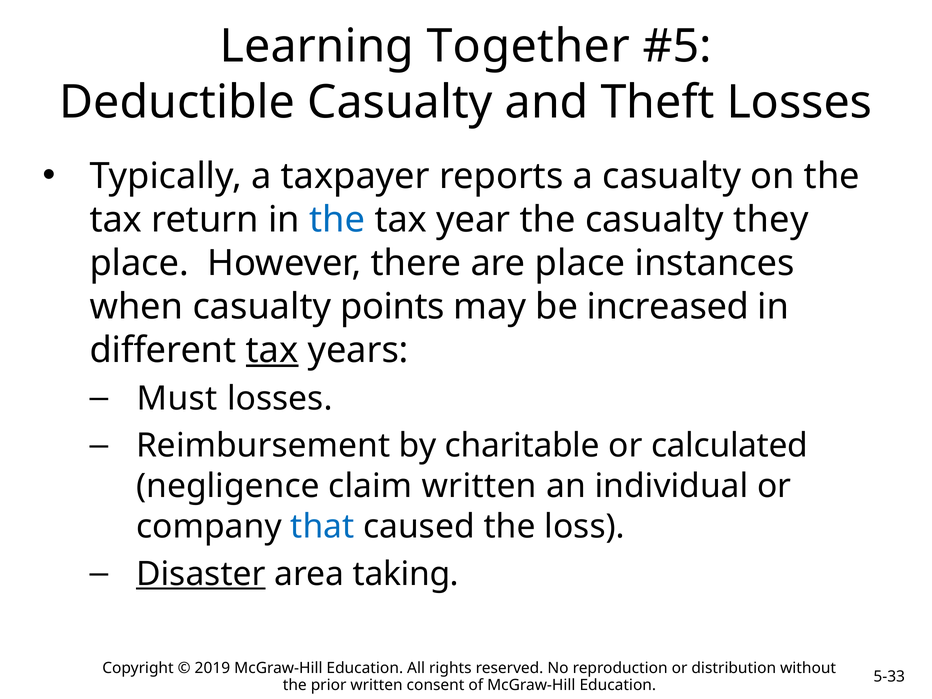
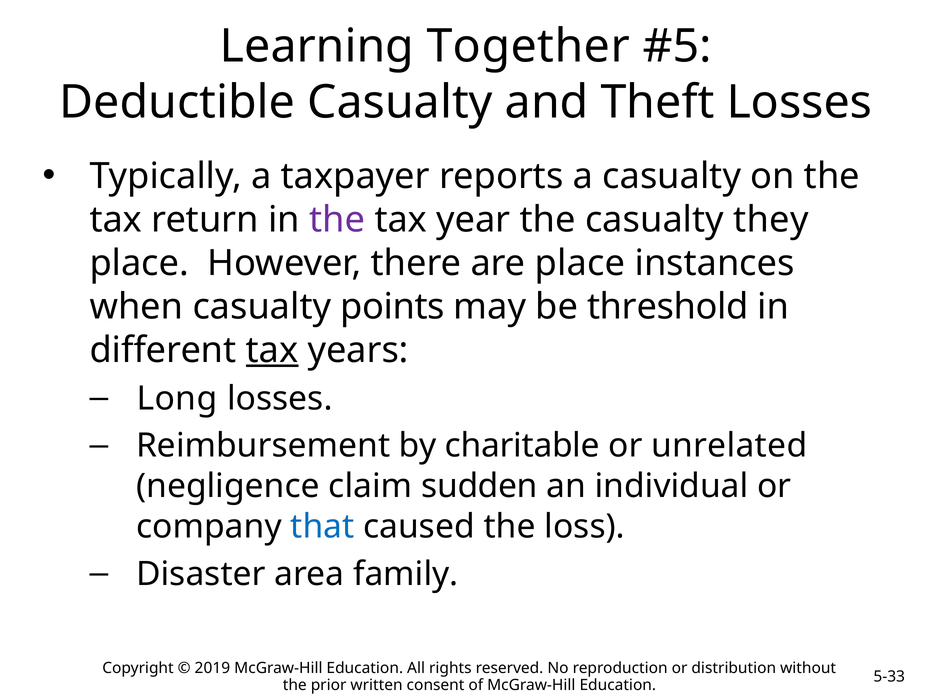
the colour: blue -> purple (337, 220)
increased: increased -> threshold (668, 307)
Must: Must -> Long (177, 399)
calculated: calculated -> unrelated (729, 446)
claim written: written -> sudden (480, 486)
Disaster underline: present -> none (201, 574)
taking: taking -> family (406, 574)
